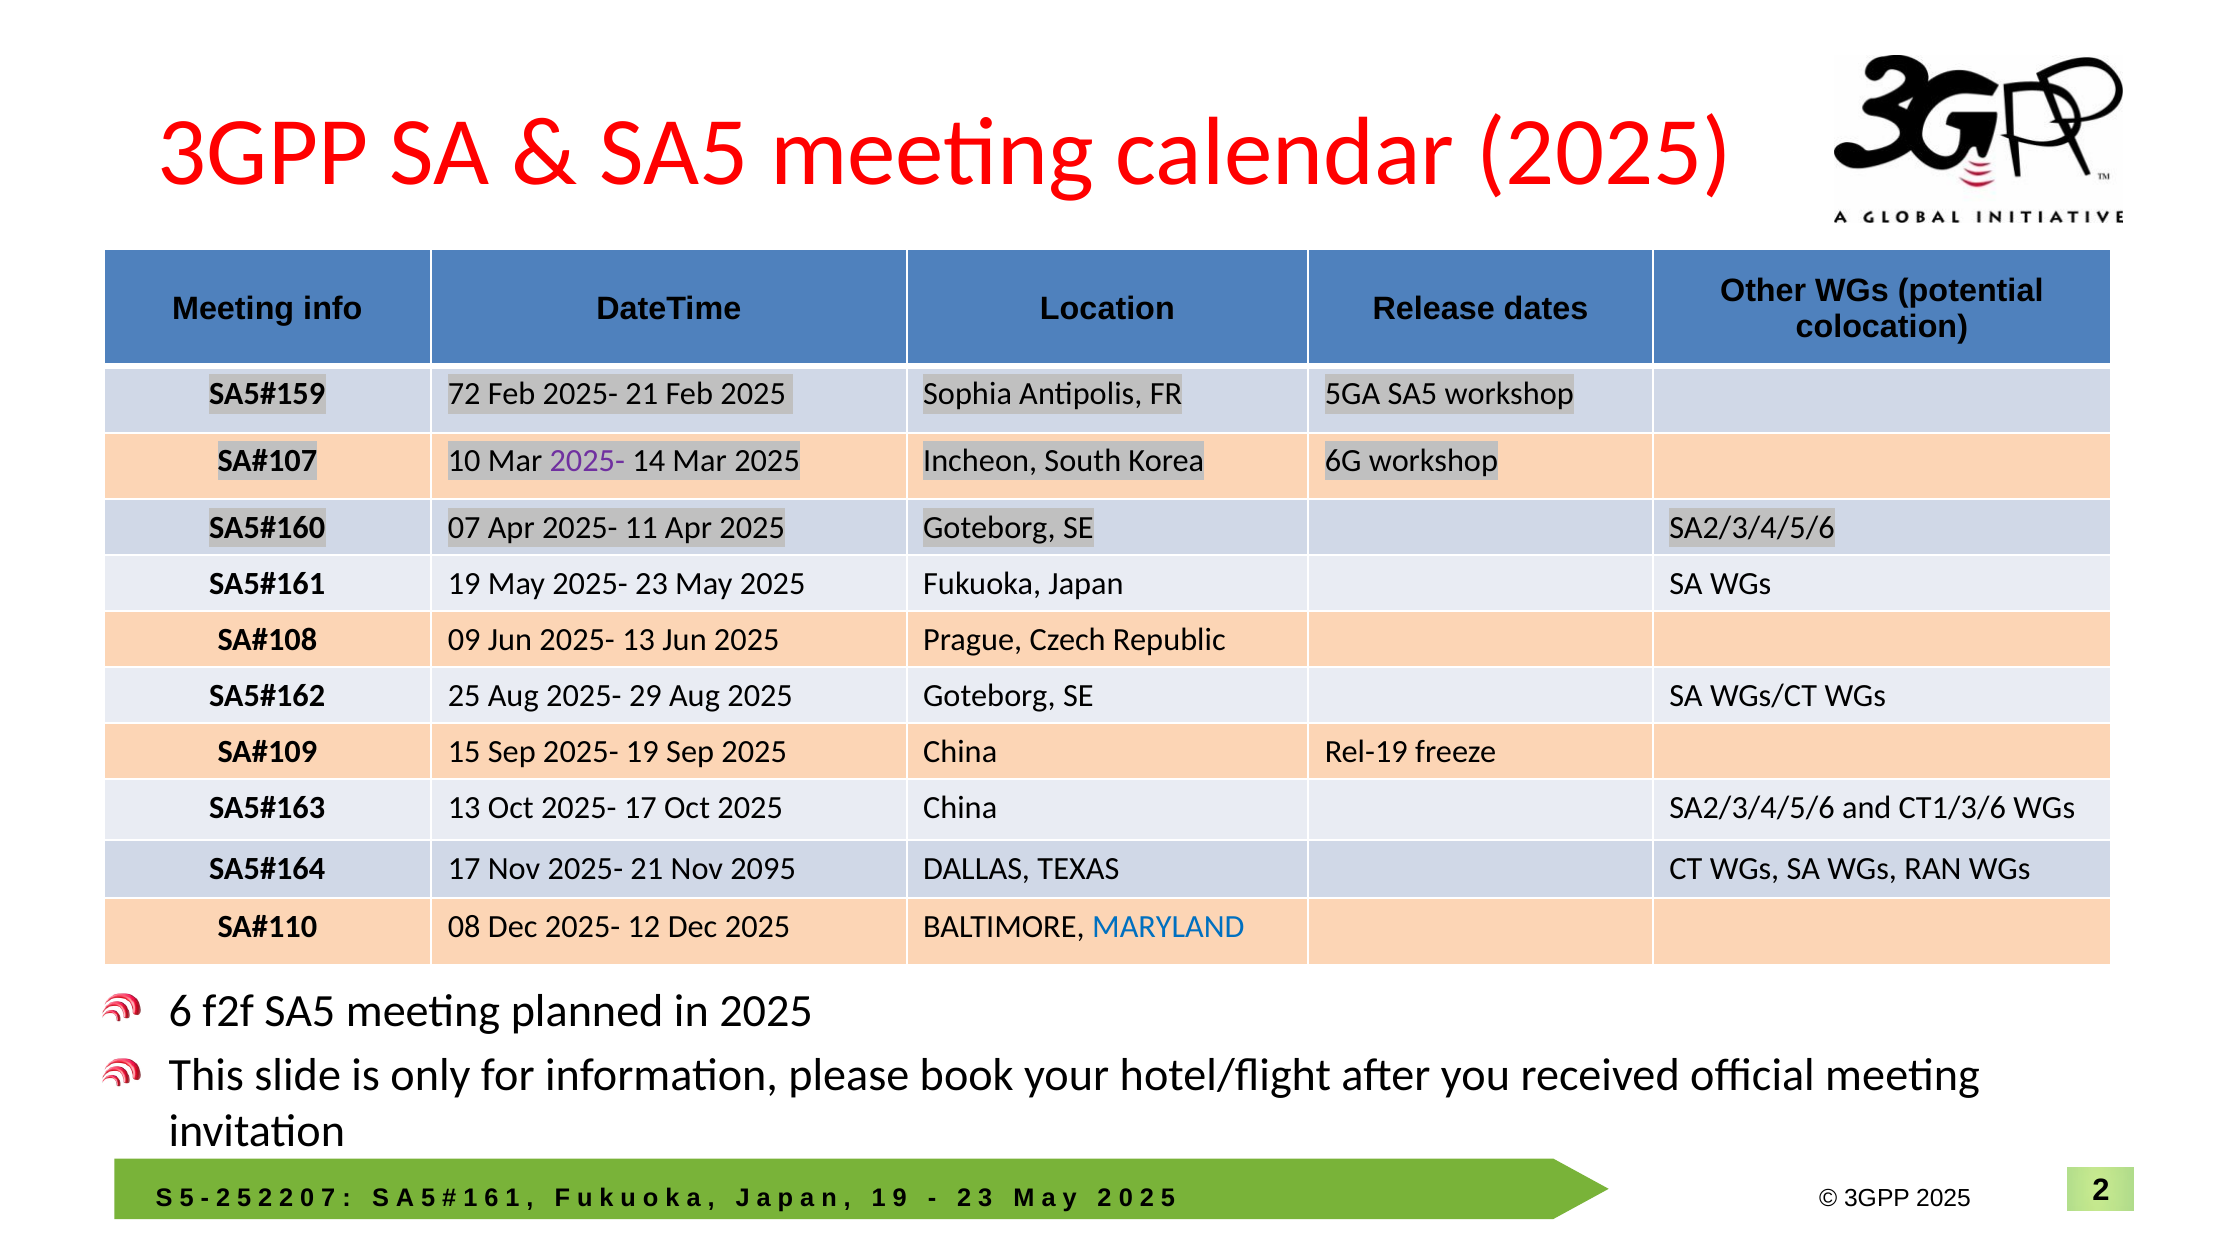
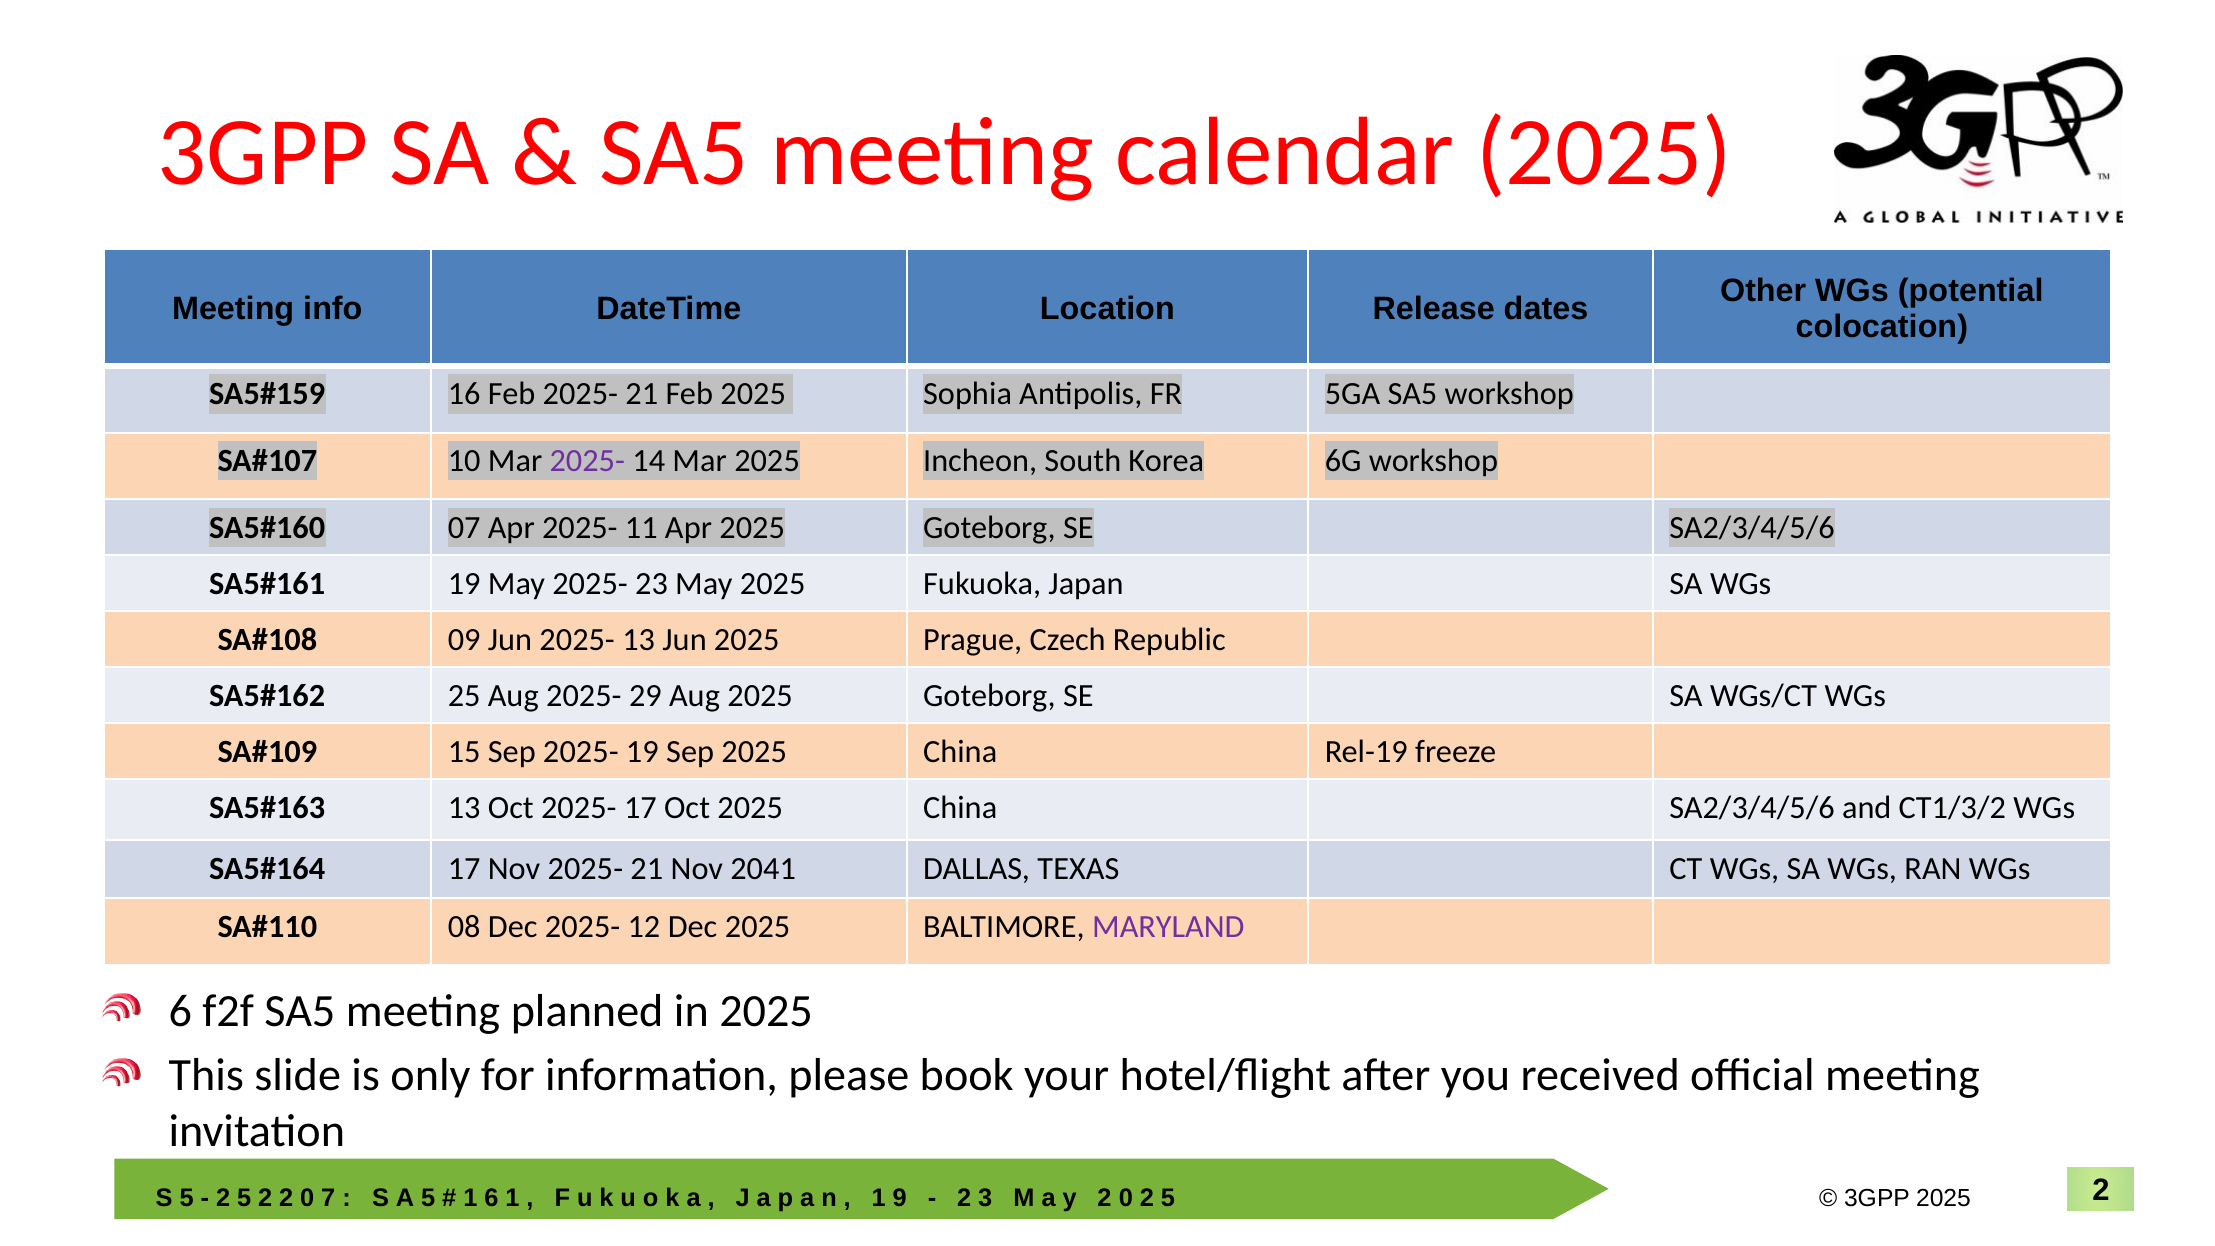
72: 72 -> 16 (464, 394)
CT1/3/6: CT1/3/6 -> CT1/3/2 (1952, 808)
2095: 2095 -> 2041 (763, 869)
MARYLAND colour: blue -> purple (1168, 927)
